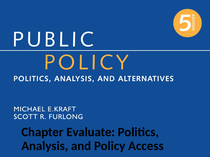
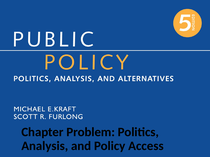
Evaluate: Evaluate -> Problem (91, 132)
